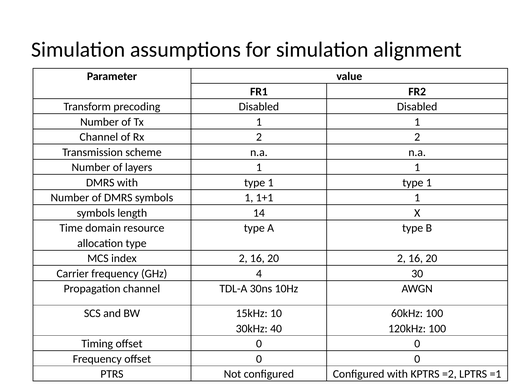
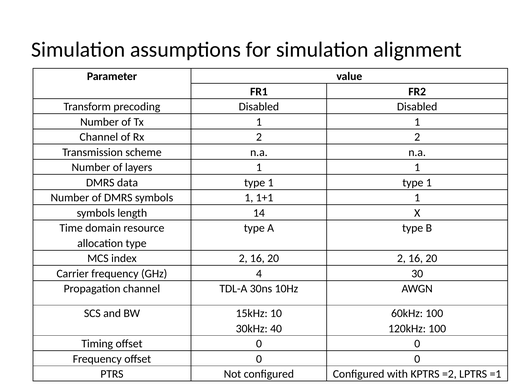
DMRS with: with -> data (128, 183)
